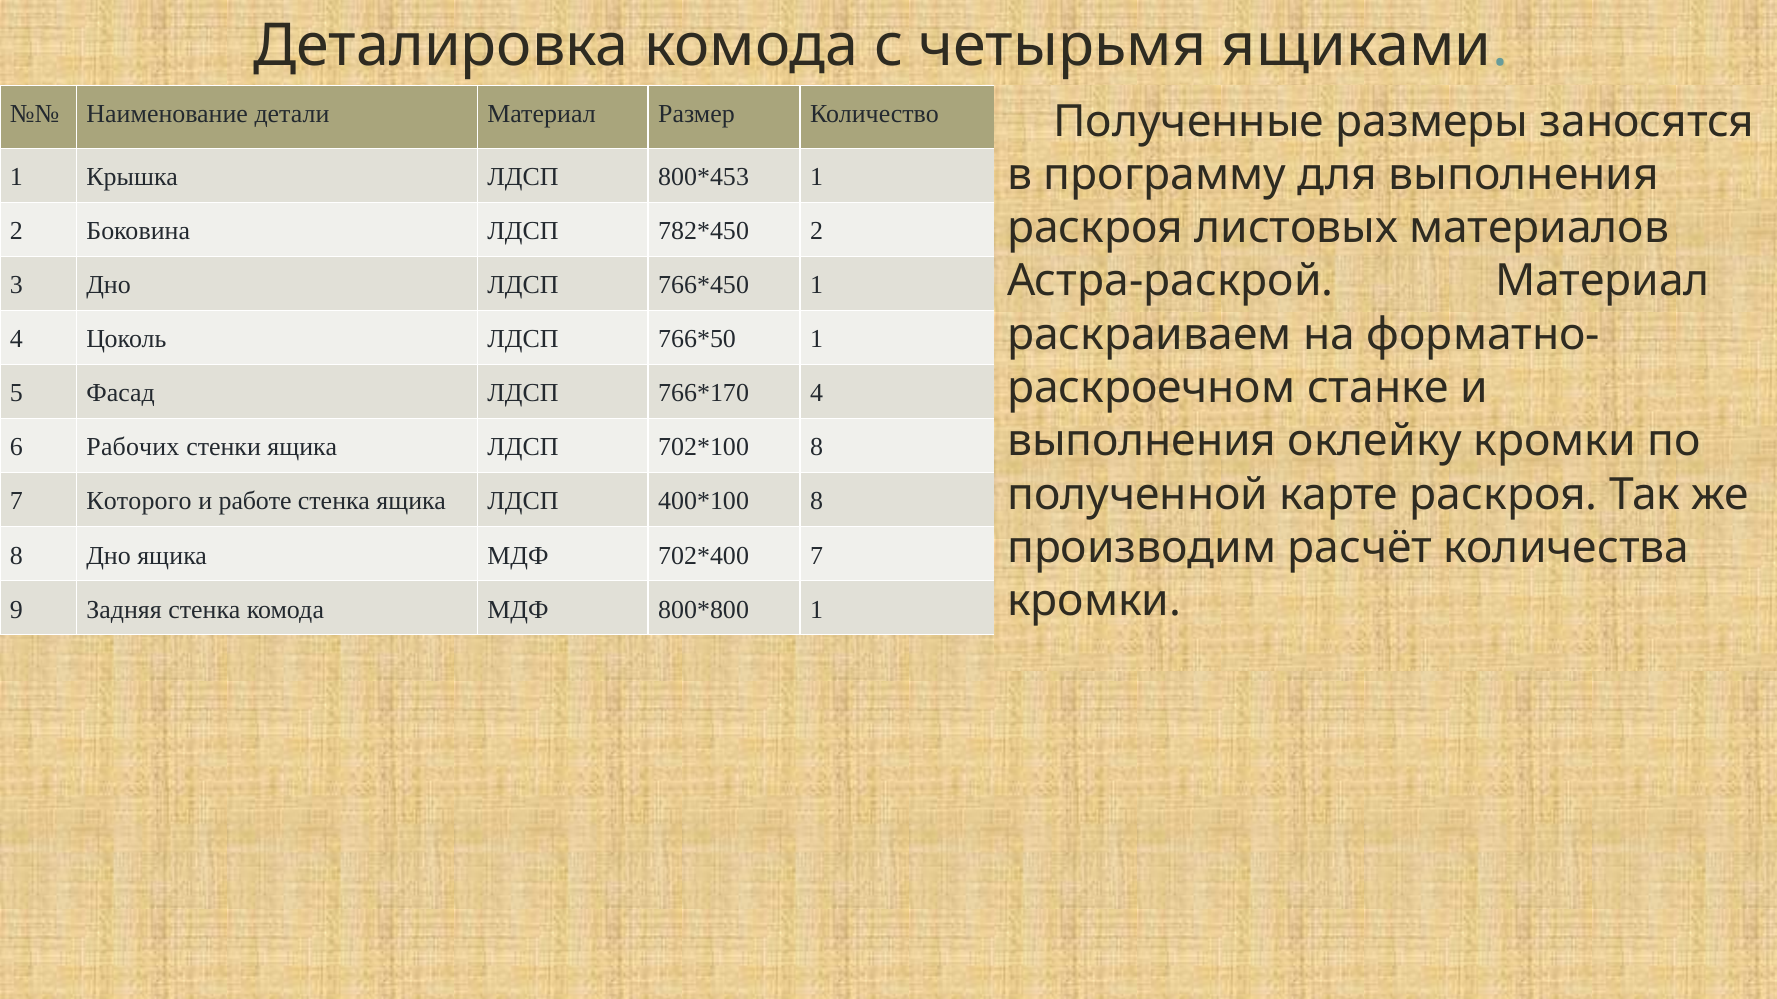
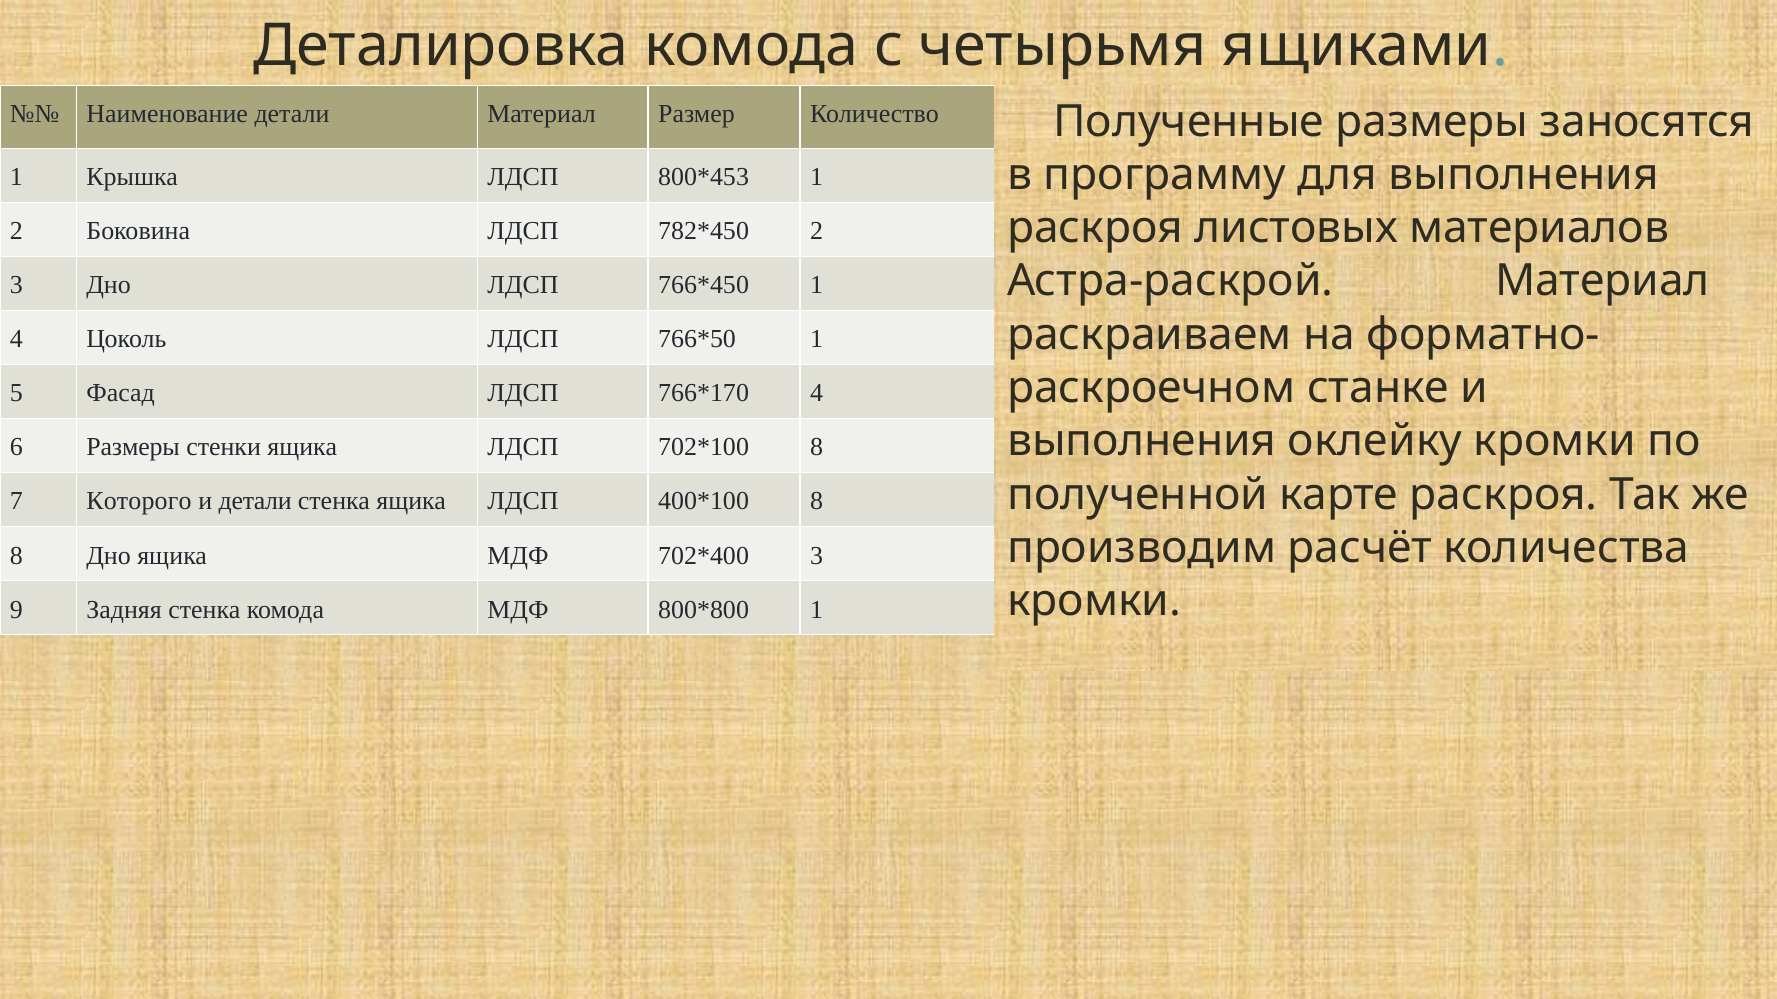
6 Рабочих: Рабочих -> Размеры (133, 448)
и работе: работе -> детали (255, 502)
7: 7 -> 3 (817, 556)
